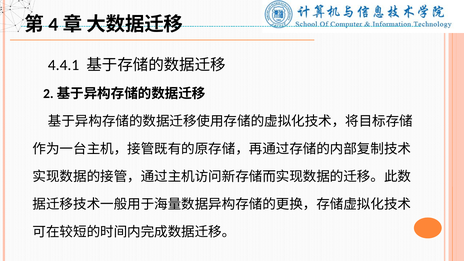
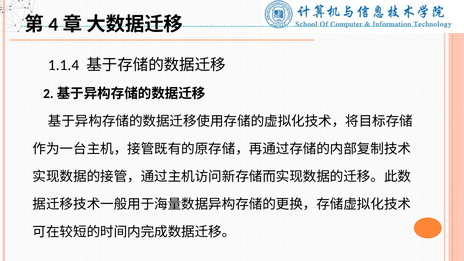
4.4.1: 4.4.1 -> 1.1.4 (64, 65)
